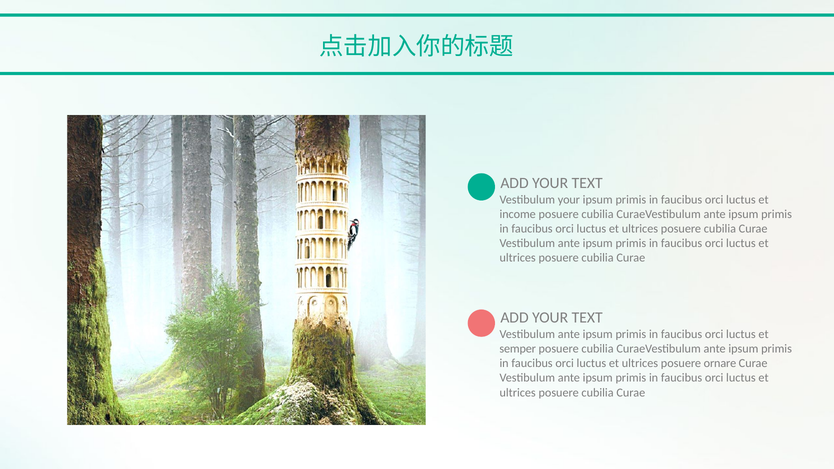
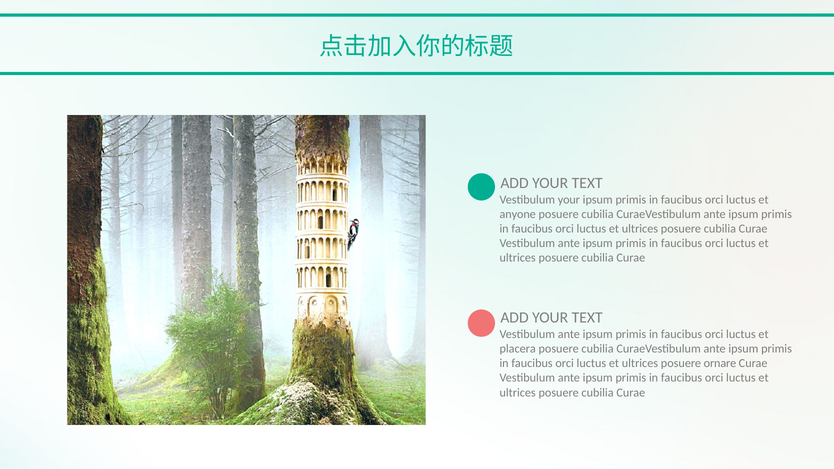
income: income -> anyone (518, 214)
semper: semper -> placera (518, 349)
